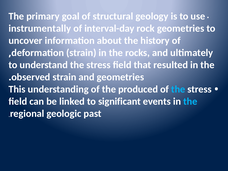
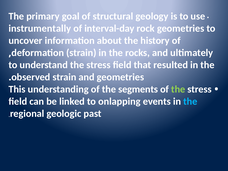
produced: produced -> segments (138, 89)
the colour: light blue -> light green (178, 89)
significant: significant -> onlapping (119, 101)
